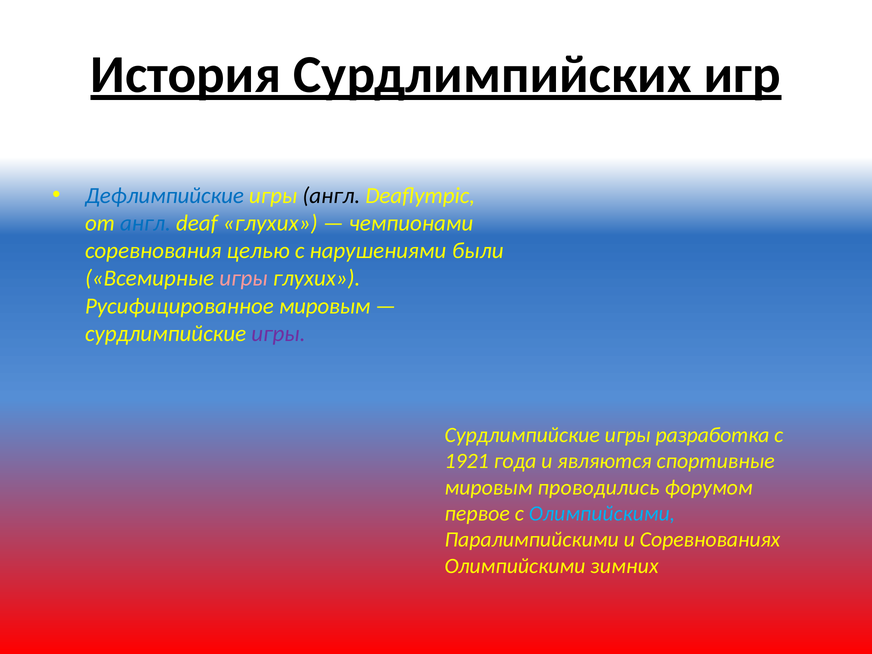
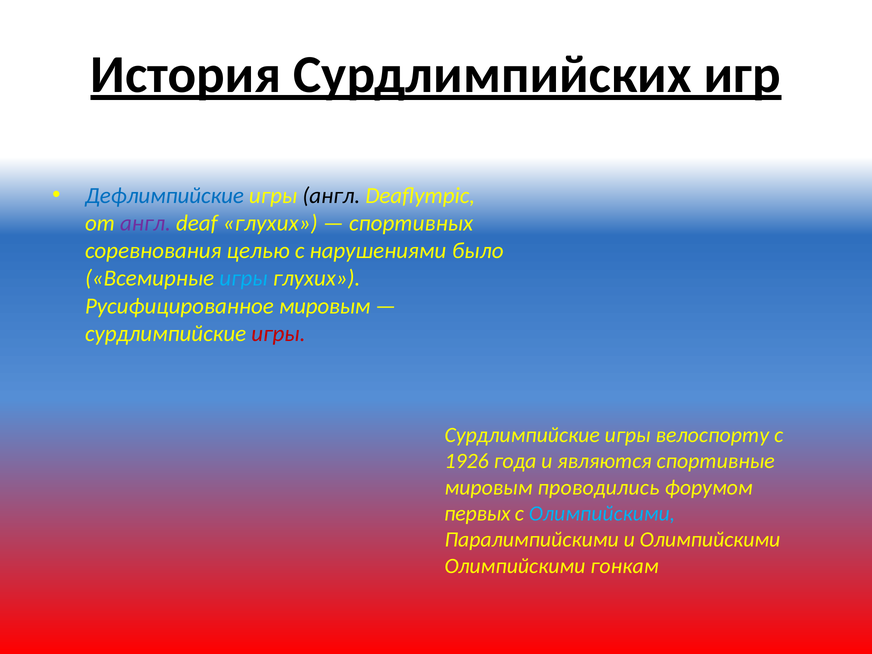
англ colour: blue -> purple (145, 223)
чемпионами: чемпионами -> спортивных (411, 223)
были: были -> было (478, 251)
игры colour: pink -> light blue (243, 278)
игры colour: purple -> red (278, 334)
разработка: разработка -> велоспорту (712, 435)
1921: 1921 -> 1926 (467, 461)
первое: первое -> первых (477, 514)
и Соревнованиях: Соревнованиях -> Олимпийскими (710, 540)
зимних: зимних -> гонкам (624, 566)
